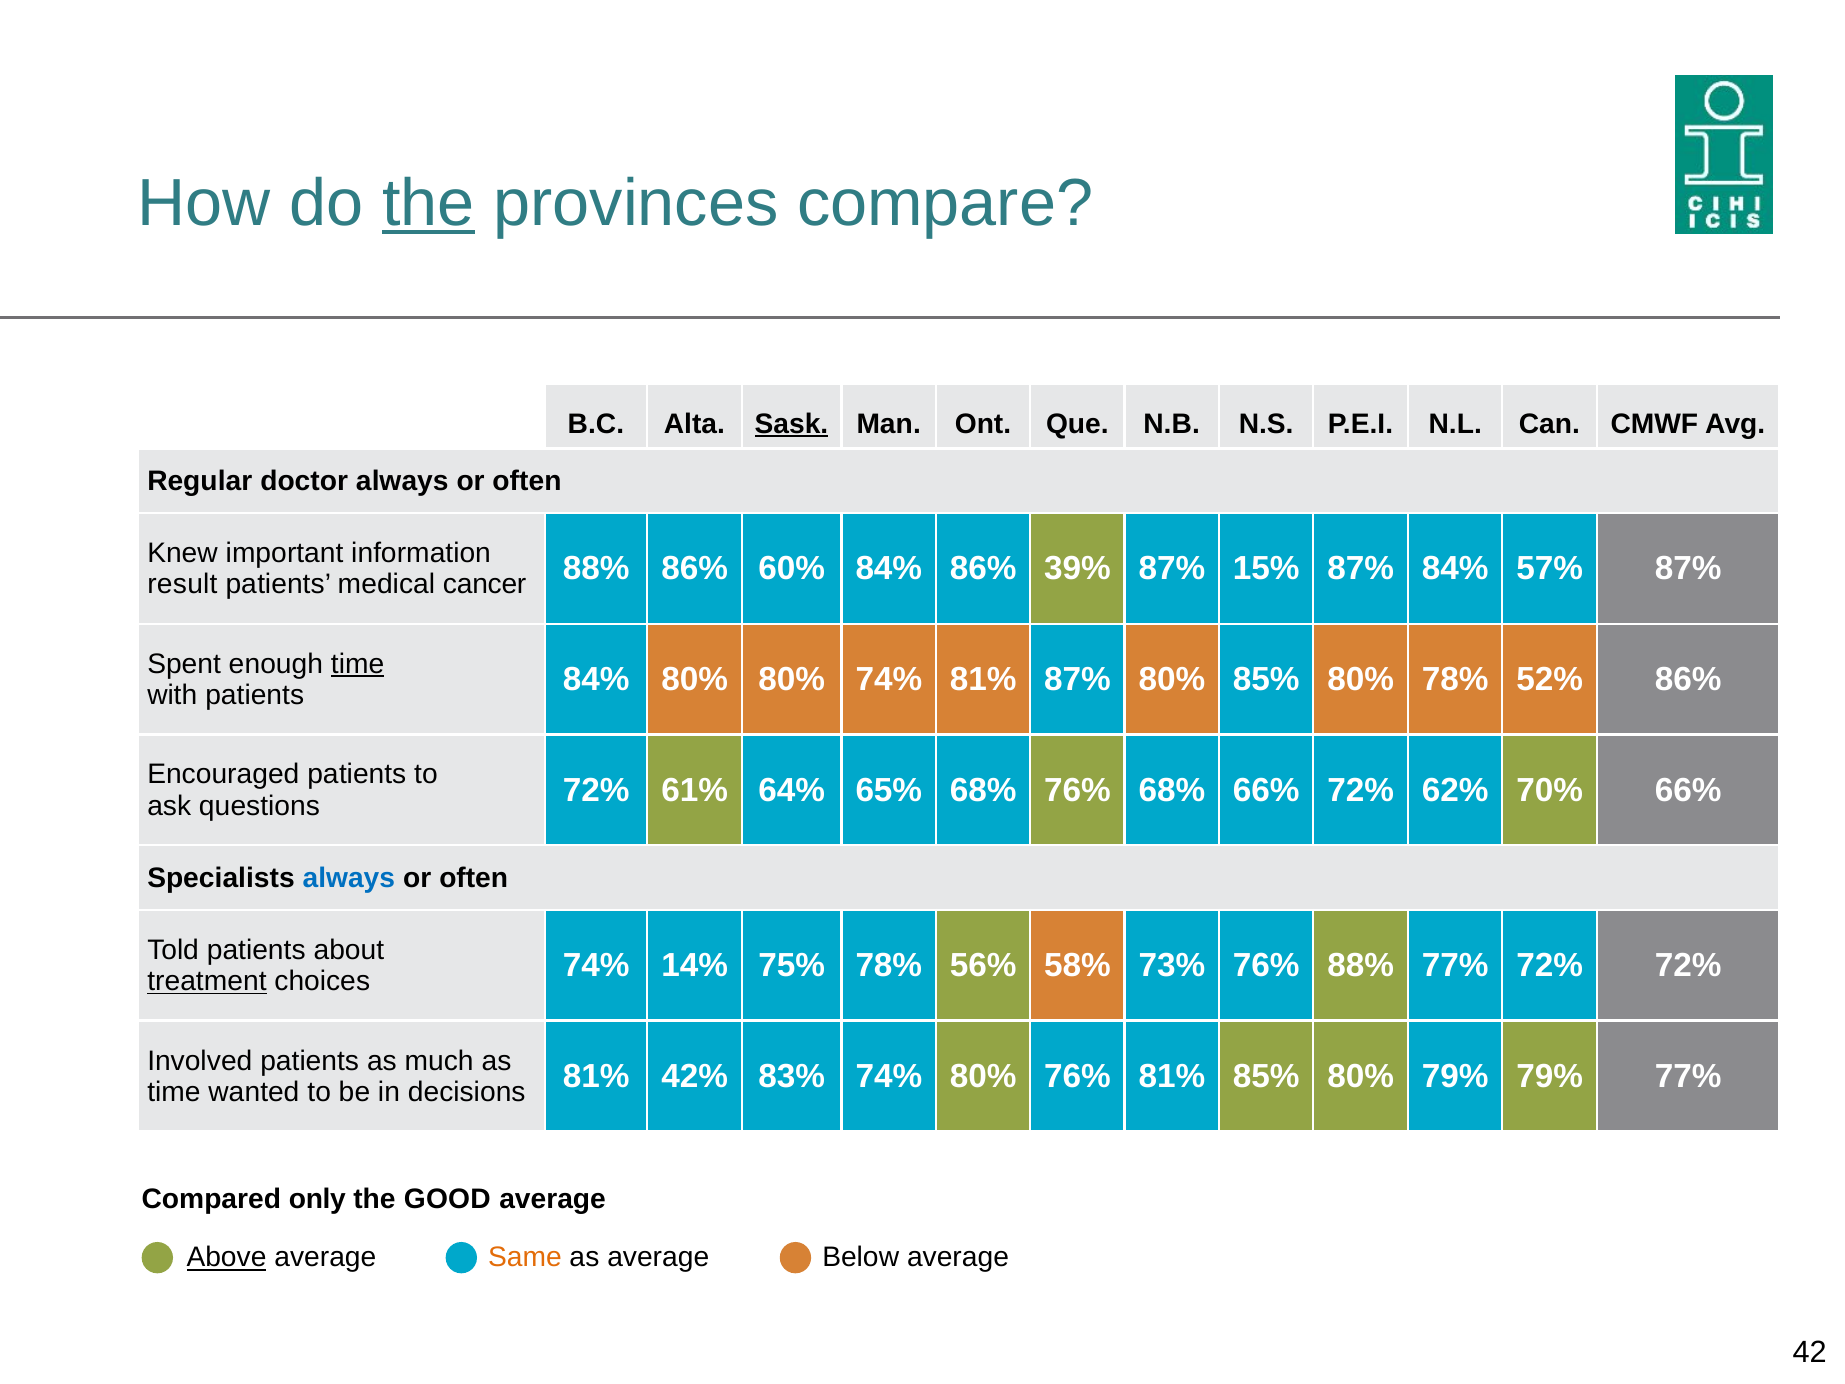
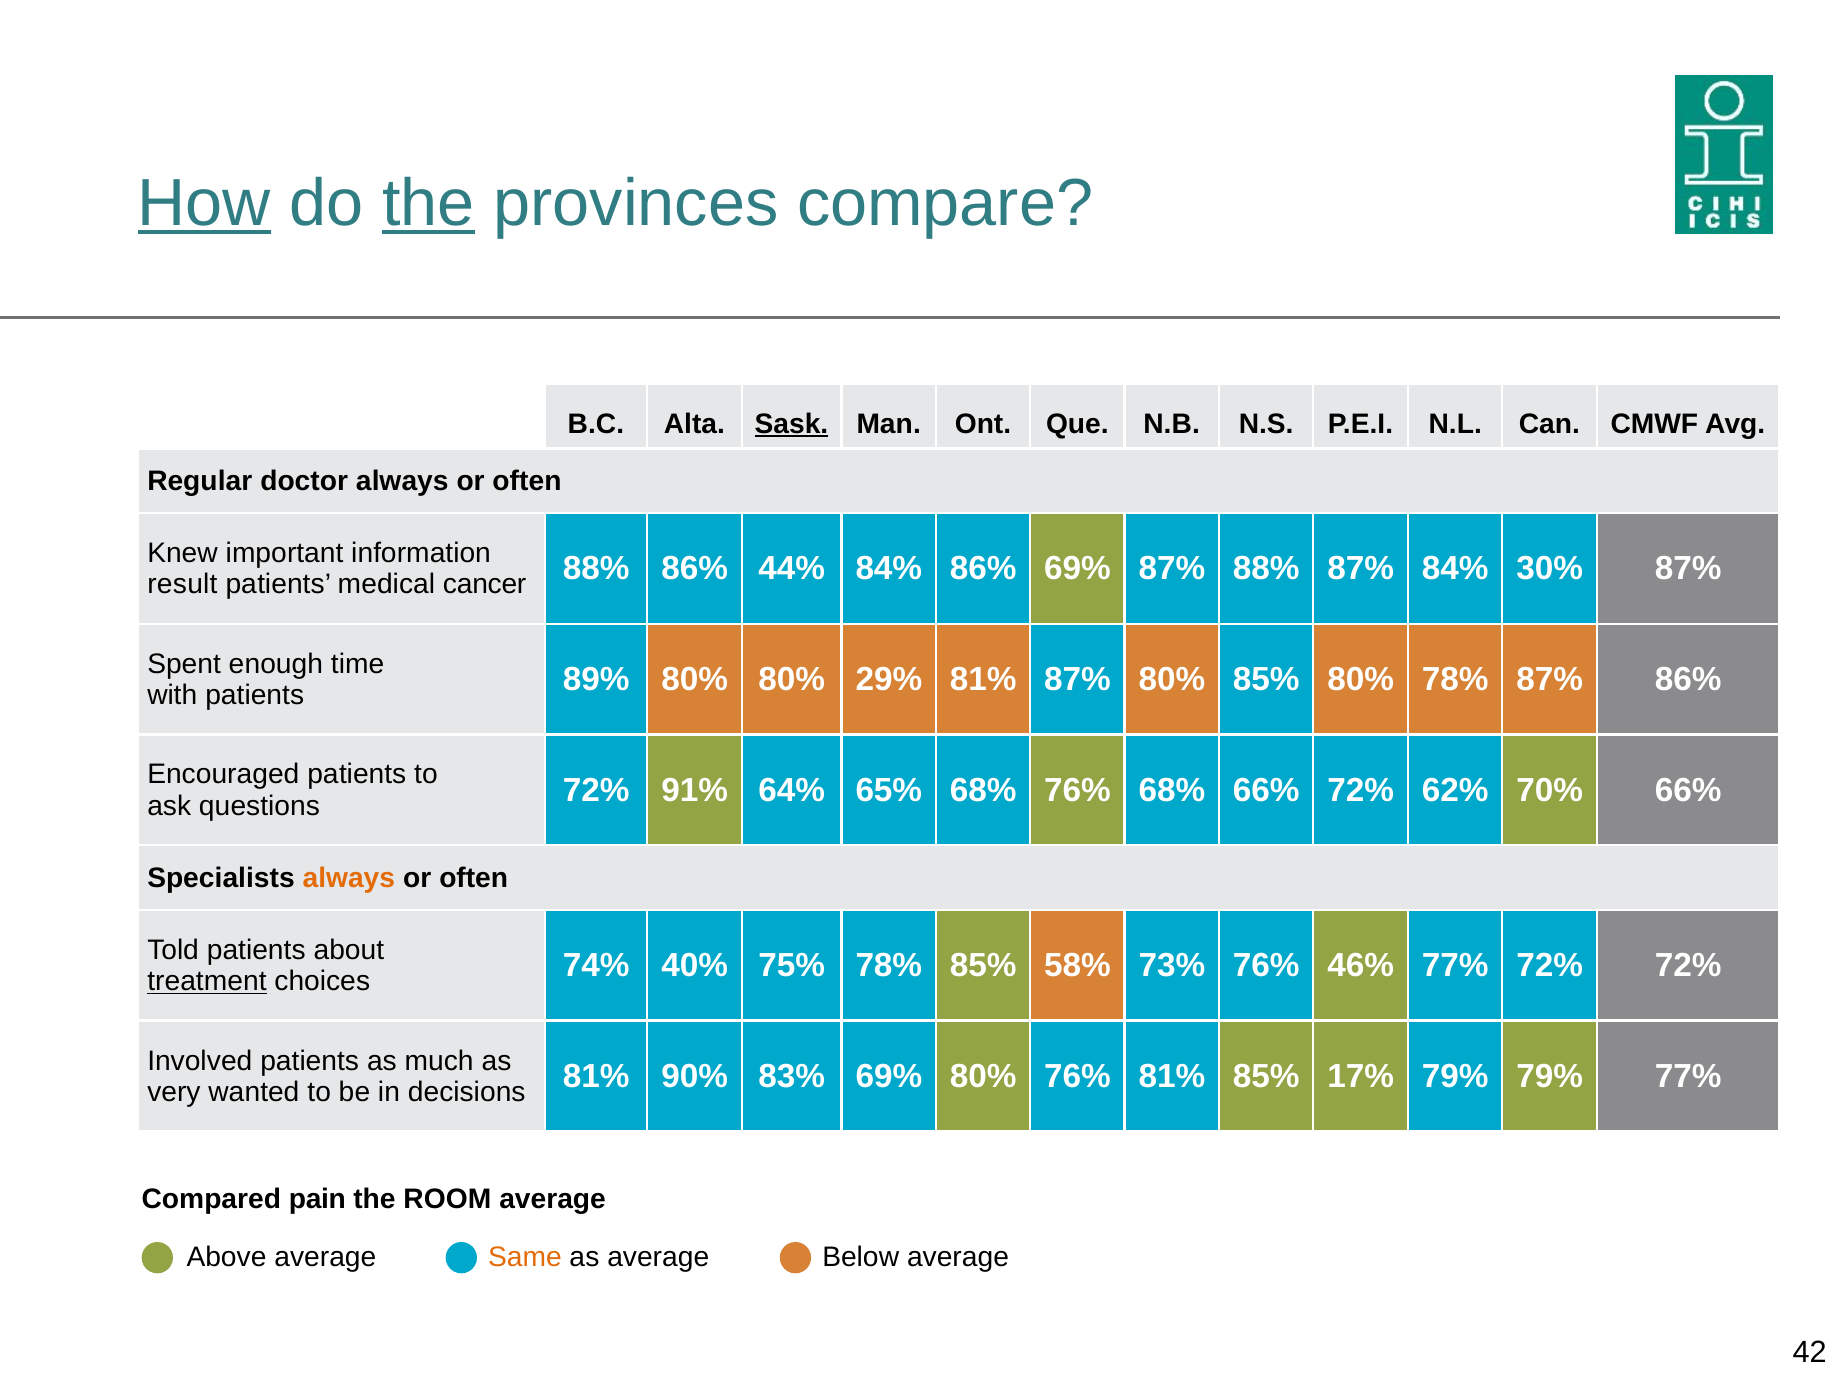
How underline: none -> present (204, 204)
60%: 60% -> 44% (792, 569)
86% 39%: 39% -> 69% (1078, 569)
87% 15%: 15% -> 88% (1266, 569)
57%: 57% -> 30% (1550, 569)
time underline: present -> none (358, 664)
patients 84%: 84% -> 89% (596, 680)
80% 74%: 74% -> 29% (889, 680)
78% 52%: 52% -> 87% (1550, 680)
61%: 61% -> 91% (695, 790)
always colour: blue -> orange (349, 878)
14%: 14% -> 40% (695, 966)
78% 56%: 56% -> 85% (983, 966)
76% 88%: 88% -> 46% (1361, 966)
time: time -> very (174, 1092)
42%: 42% -> 90% (695, 1076)
83% 74%: 74% -> 69% (889, 1076)
81% 85% 80%: 80% -> 17% (1361, 1076)
only: only -> pain (317, 1199)
GOOD: GOOD -> ROOM (447, 1199)
Above underline: present -> none (226, 1257)
